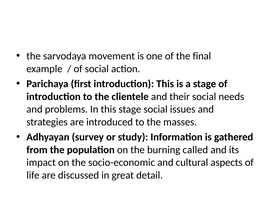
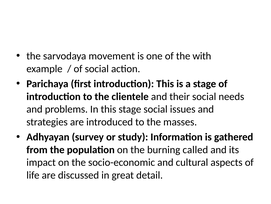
final: final -> with (202, 56)
